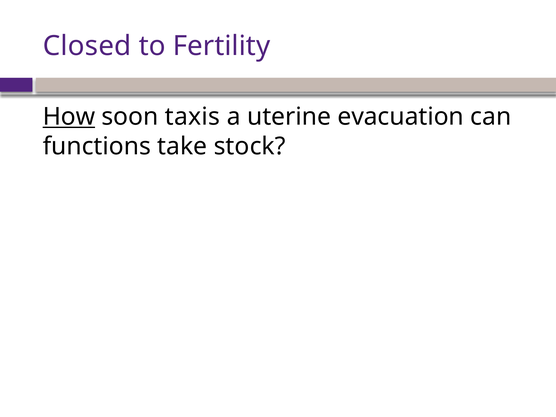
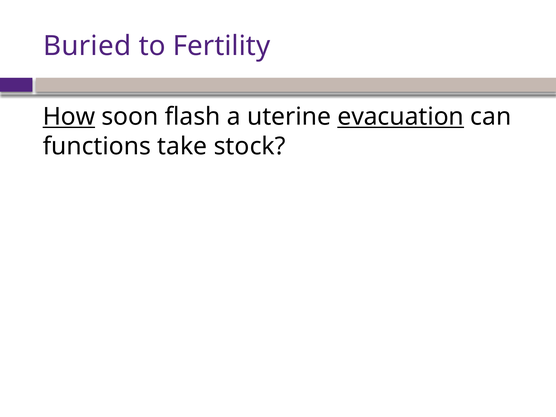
Closed: Closed -> Buried (87, 46)
taxis: taxis -> flash (193, 117)
evacuation underline: none -> present (401, 117)
